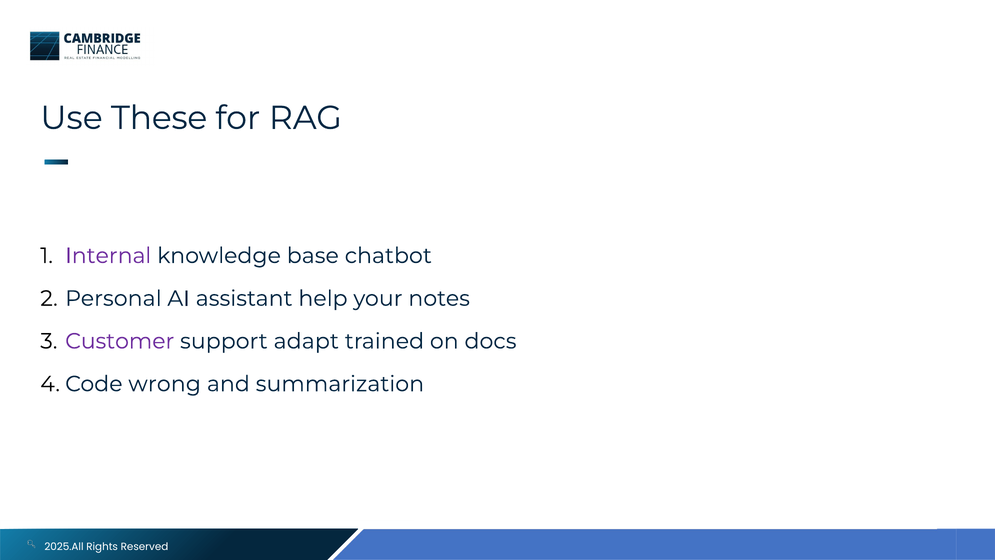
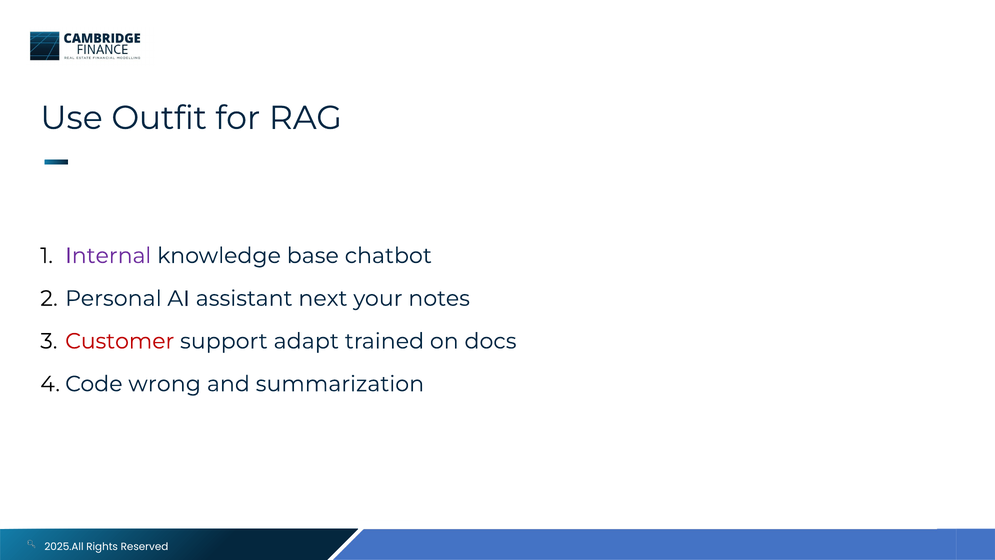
These: These -> Outfit (159, 118)
help: help -> next (323, 298)
Customer colour: purple -> red (120, 341)
